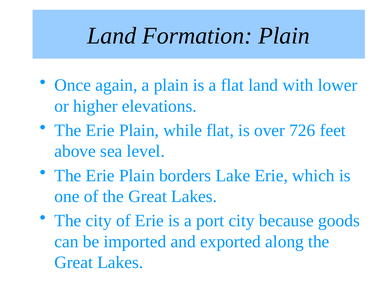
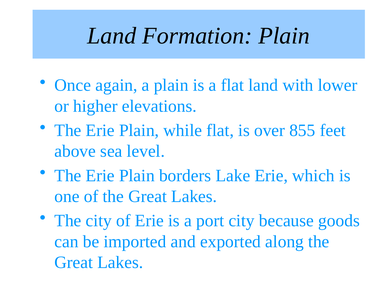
726: 726 -> 855 (302, 130)
